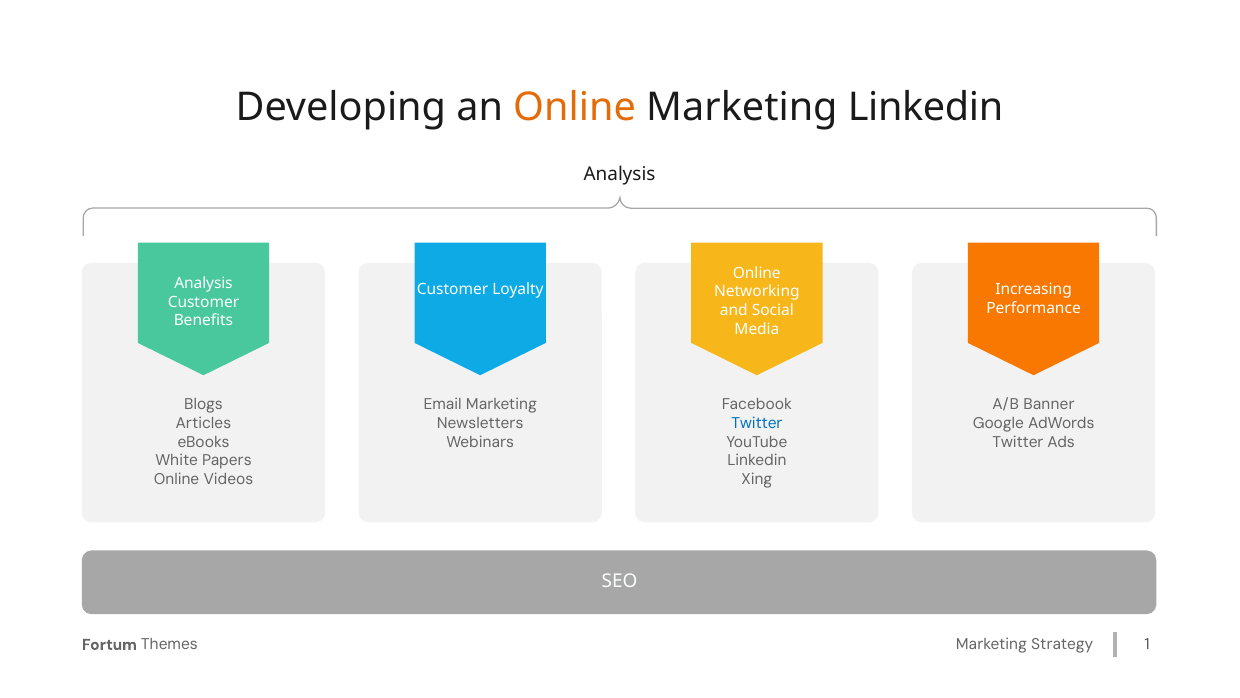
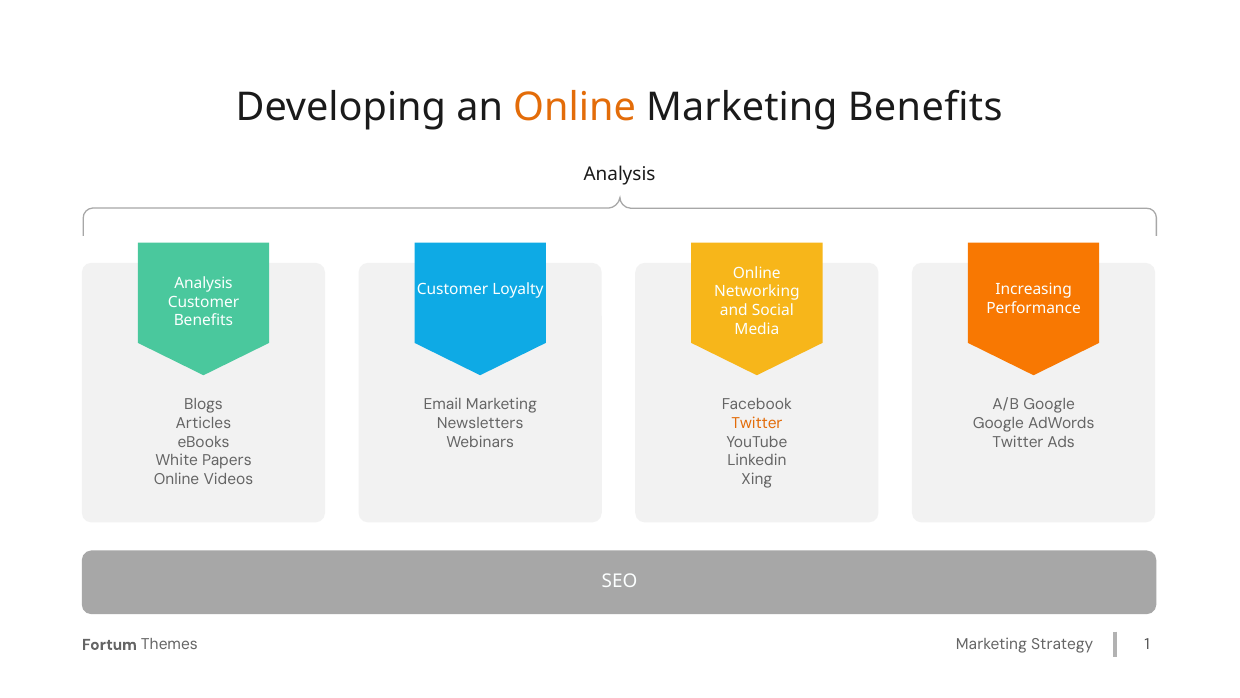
Marketing Linkedin: Linkedin -> Benefits (925, 107)
A/B Banner: Banner -> Google (1049, 404)
Twitter colour: blue -> orange (757, 423)
